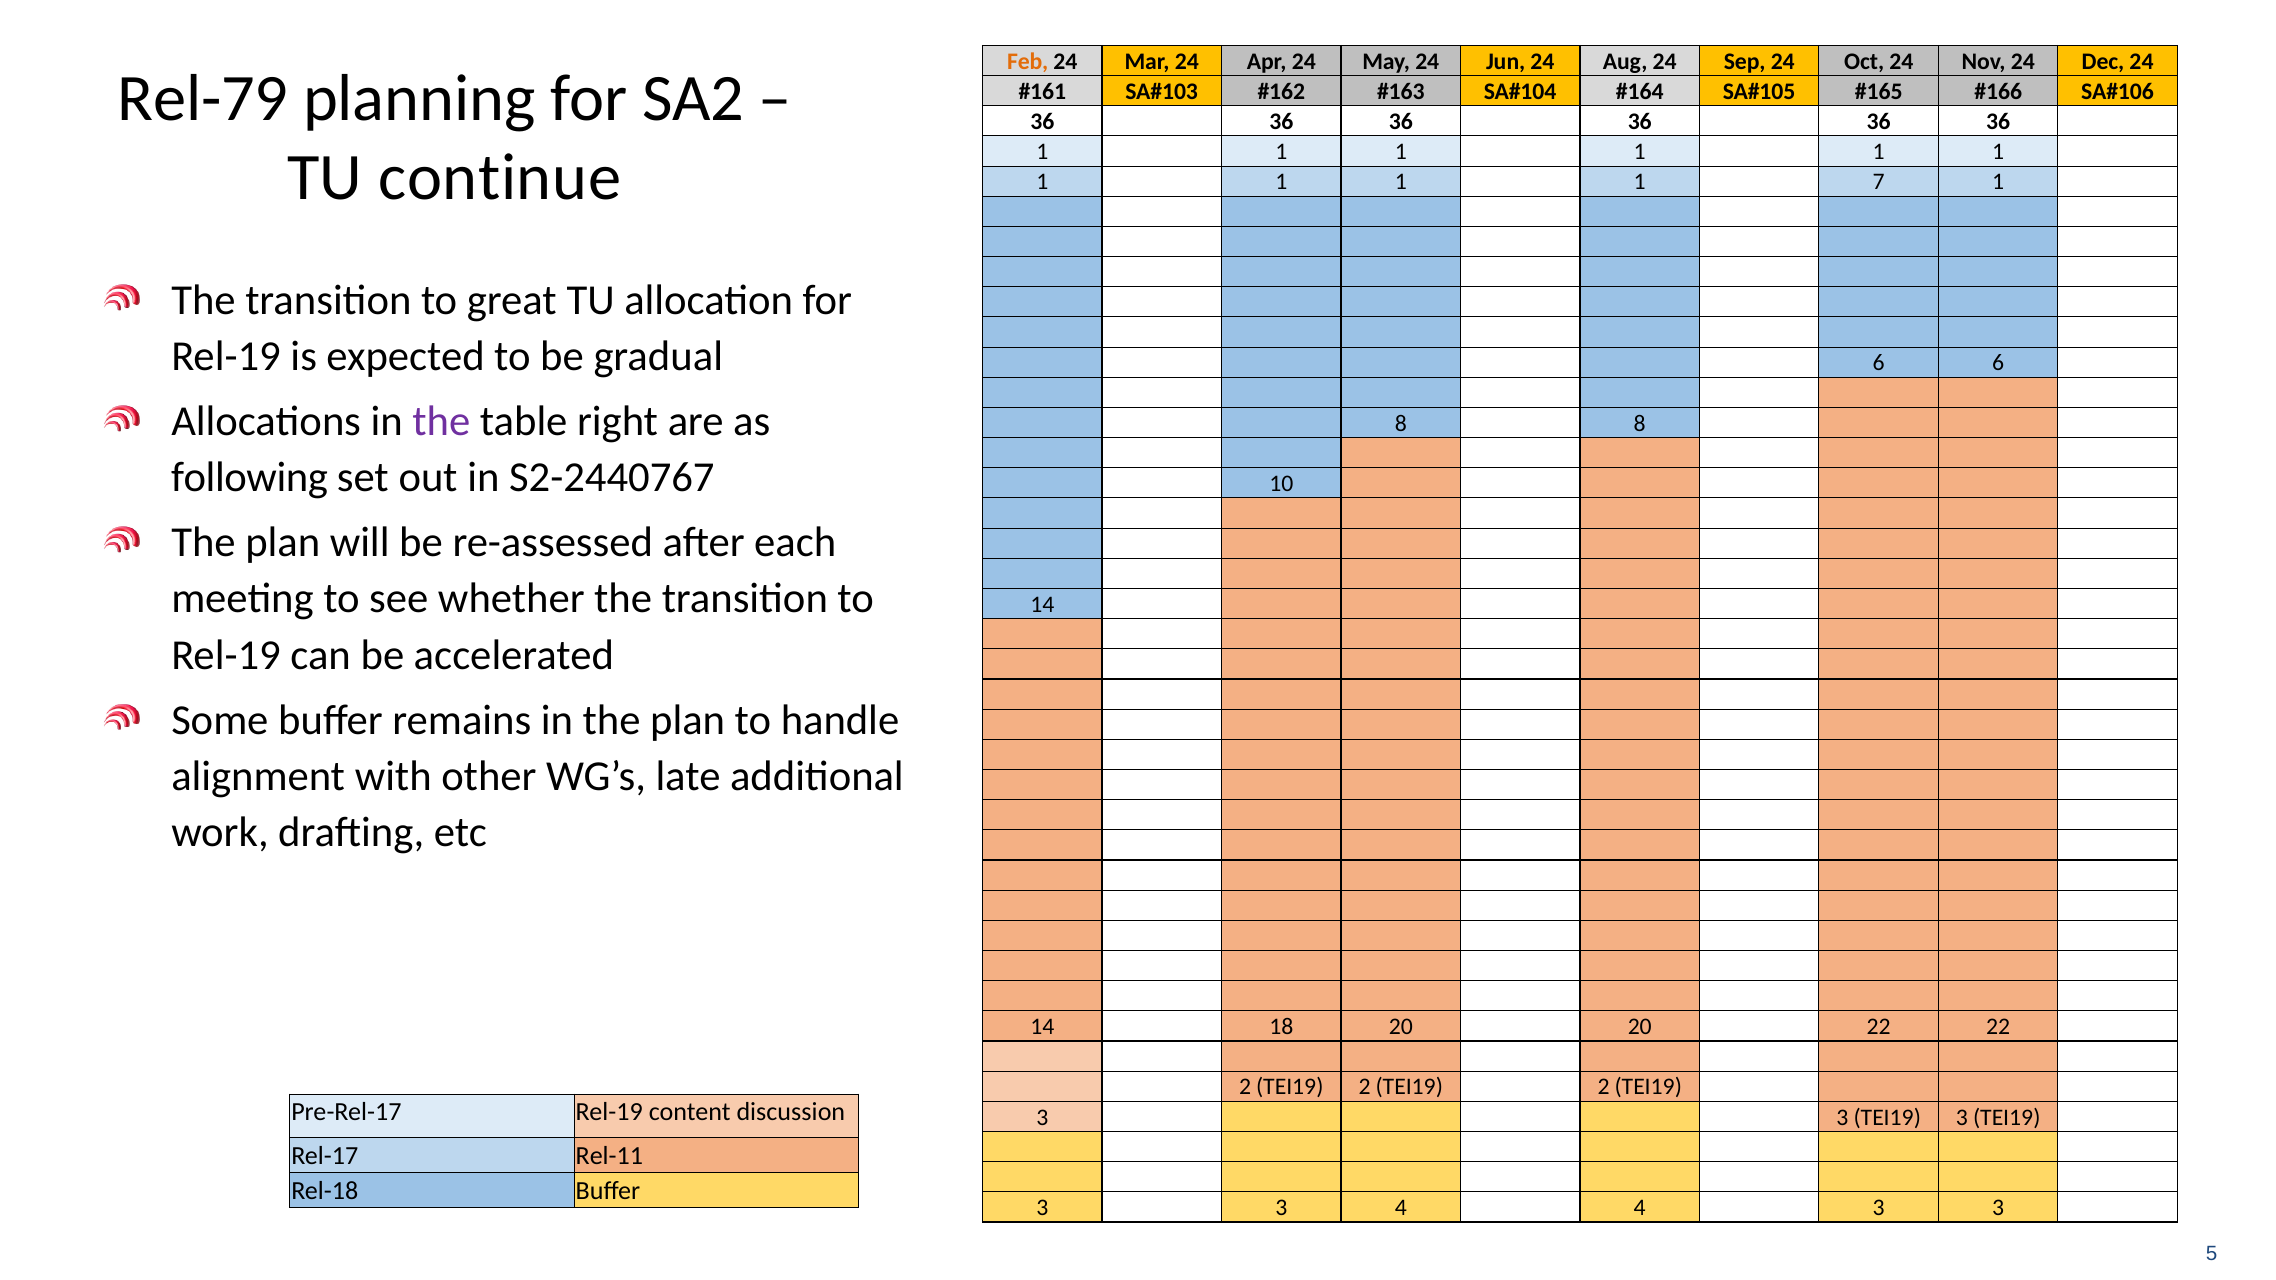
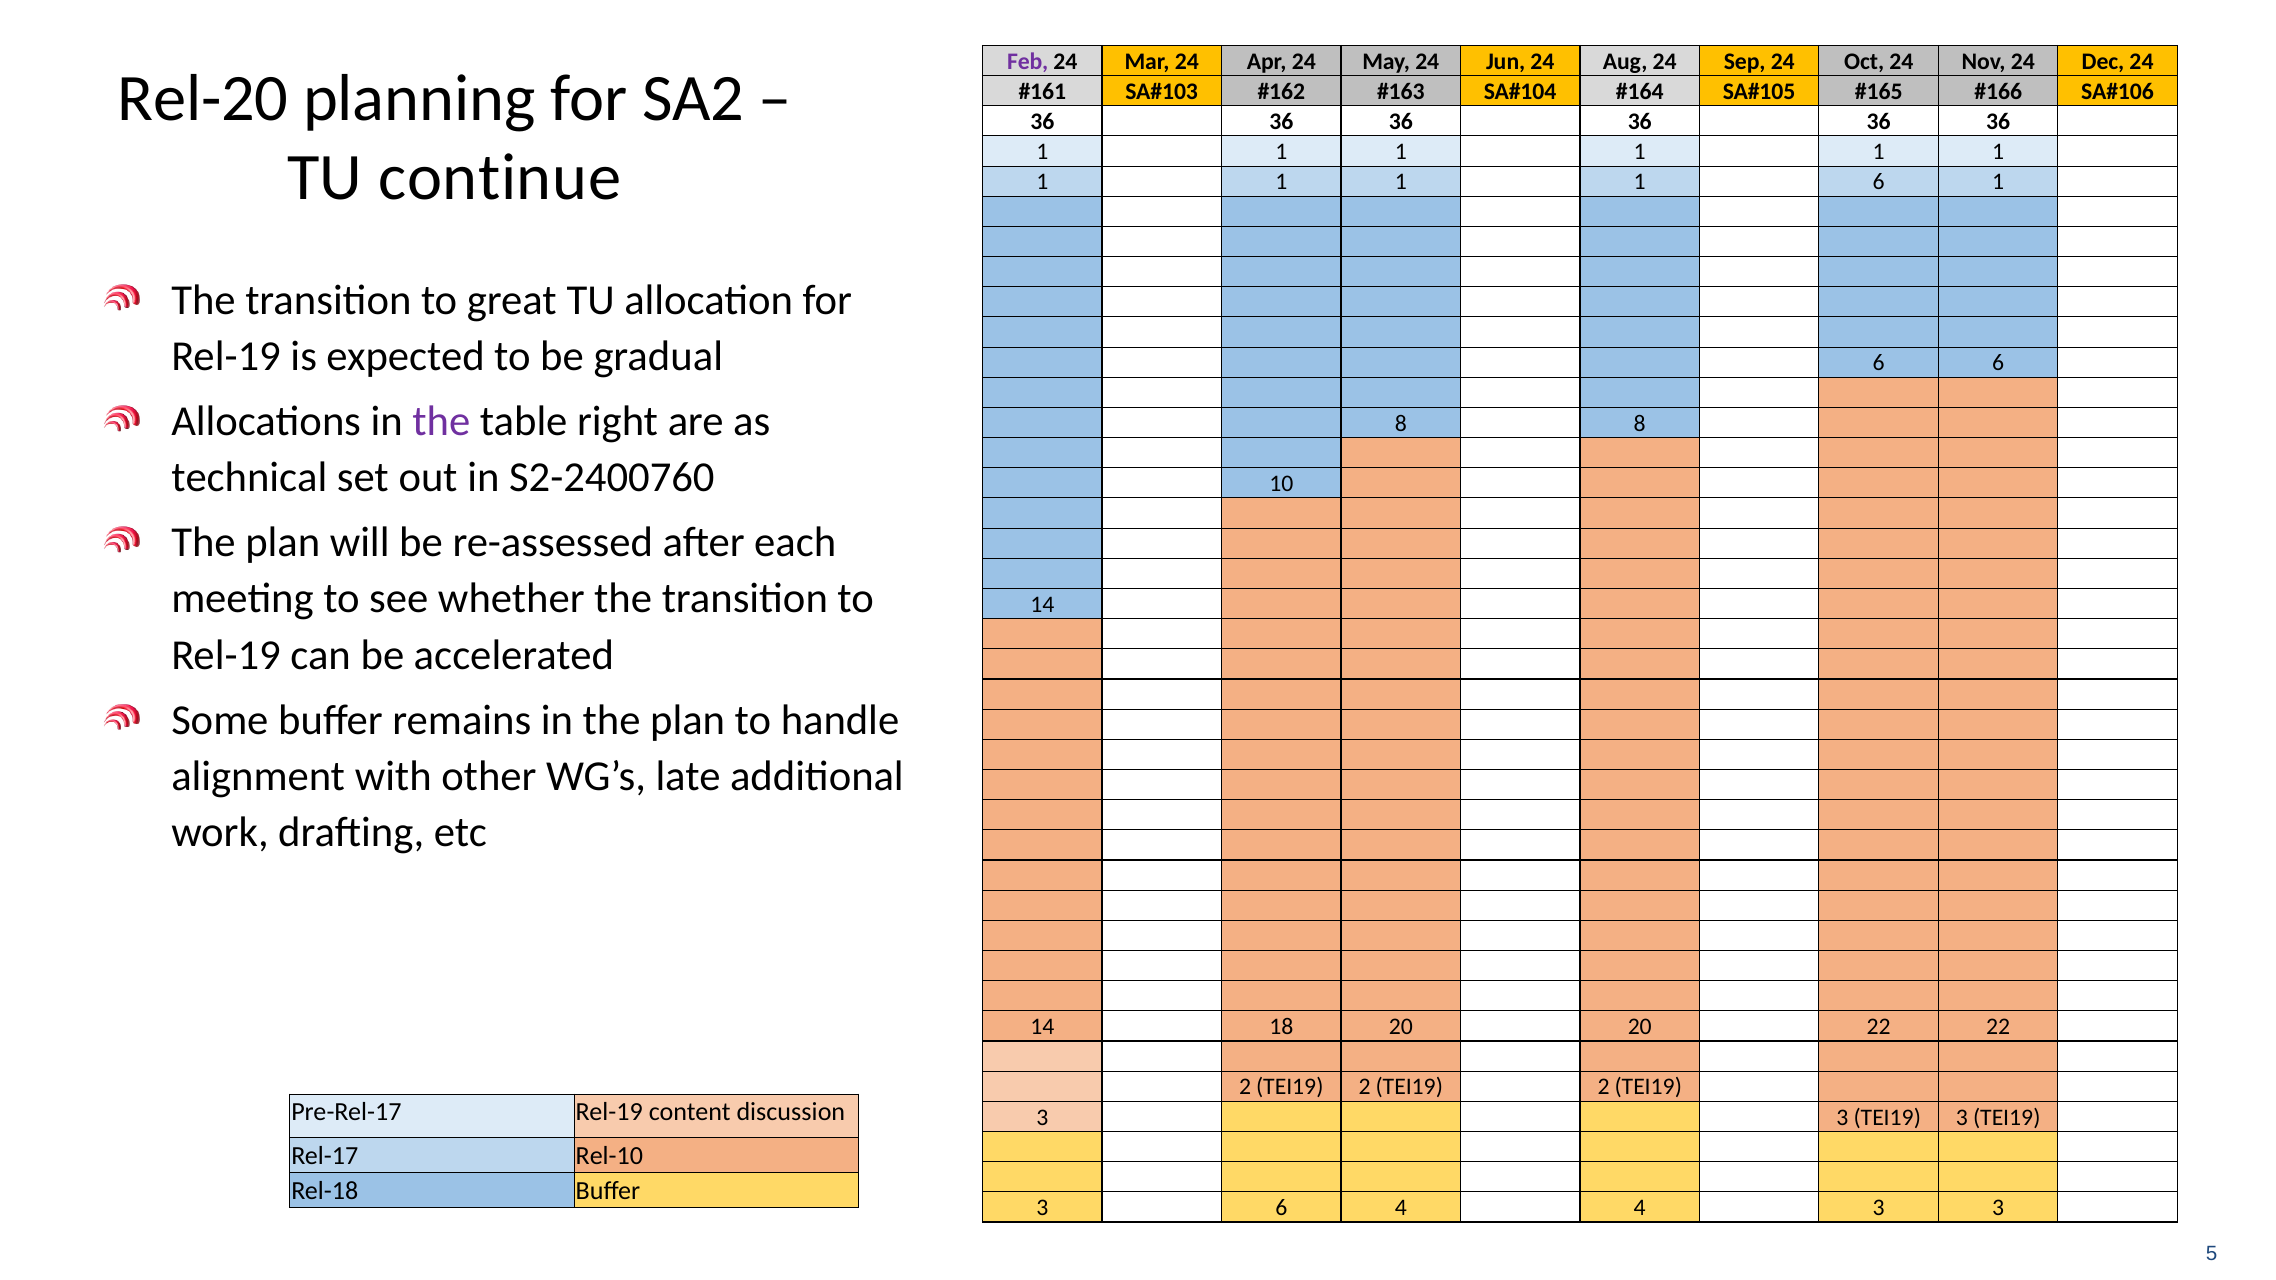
Feb colour: orange -> purple (1028, 61)
Rel-79: Rel-79 -> Rel-20 (203, 98)
1 1 7: 7 -> 6 (1879, 182)
following: following -> technical (249, 478)
S2-2440767: S2-2440767 -> S2-2400760 (612, 478)
Rel-11: Rel-11 -> Rel-10 (609, 1156)
3: 3 -> 6 (1281, 1208)
